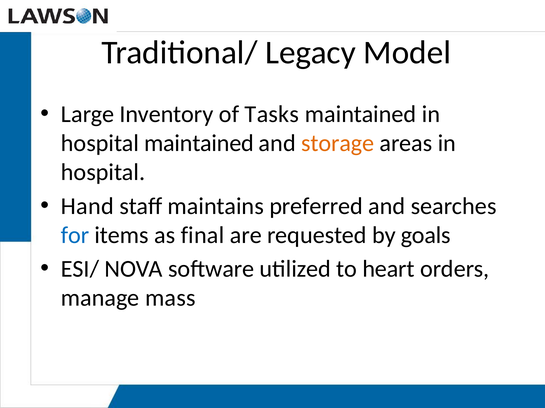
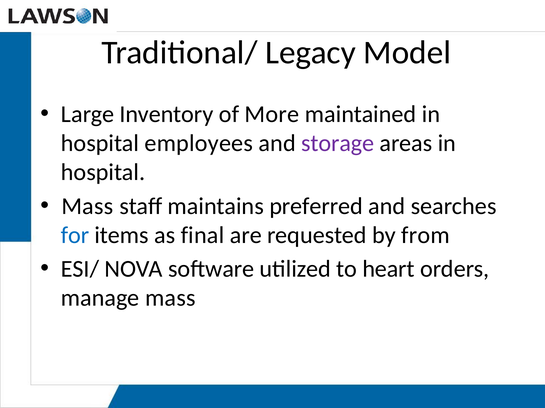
Tasks: Tasks -> More (272, 114)
hospital maintained: maintained -> employees (199, 143)
storage colour: orange -> purple (338, 143)
Hand: Hand -> Mass (87, 206)
goals: goals -> from (425, 235)
